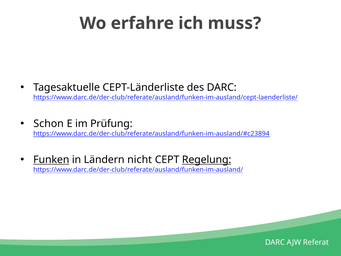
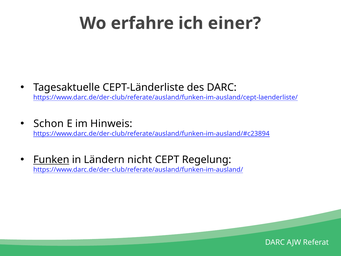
muss: muss -> einer (234, 23)
Prüfung: Prüfung -> Hinweis (111, 124)
Regelung underline: present -> none (207, 160)
